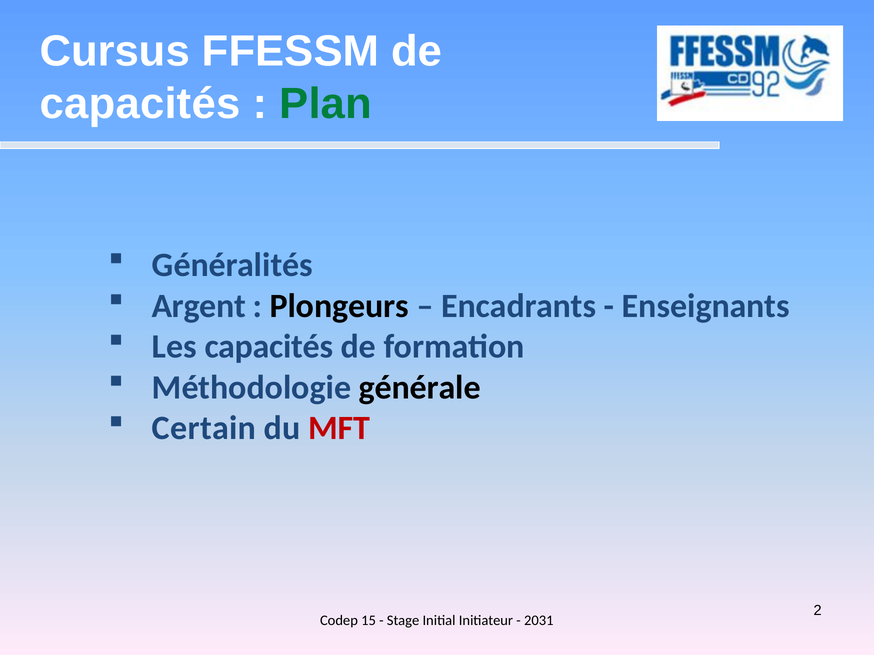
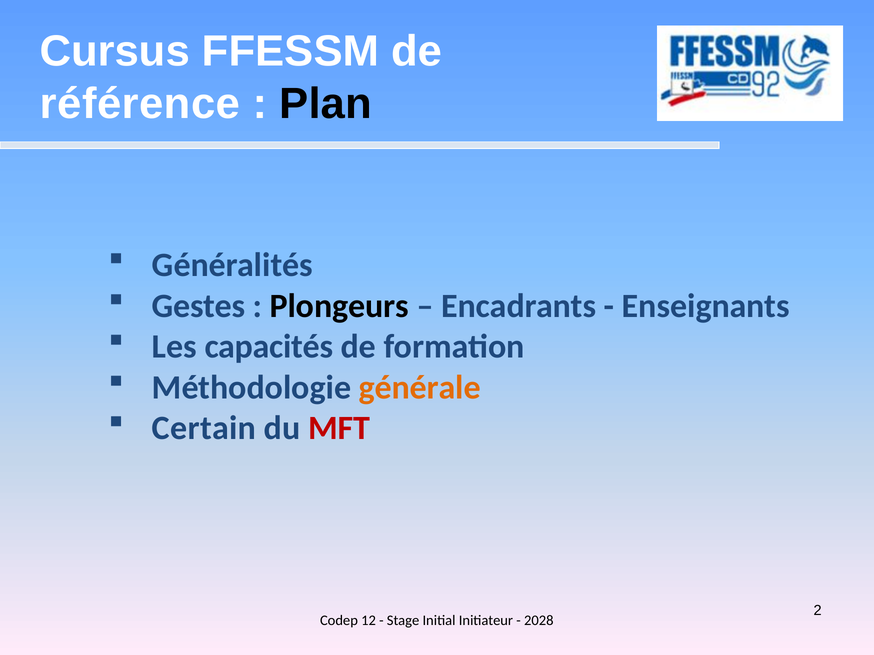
capacités: capacités -> référence (140, 104)
Plan colour: green -> black (326, 104)
Argent: Argent -> Gestes (199, 306)
générale colour: black -> orange (420, 388)
15: 15 -> 12 (369, 621)
2031: 2031 -> 2028 (539, 621)
